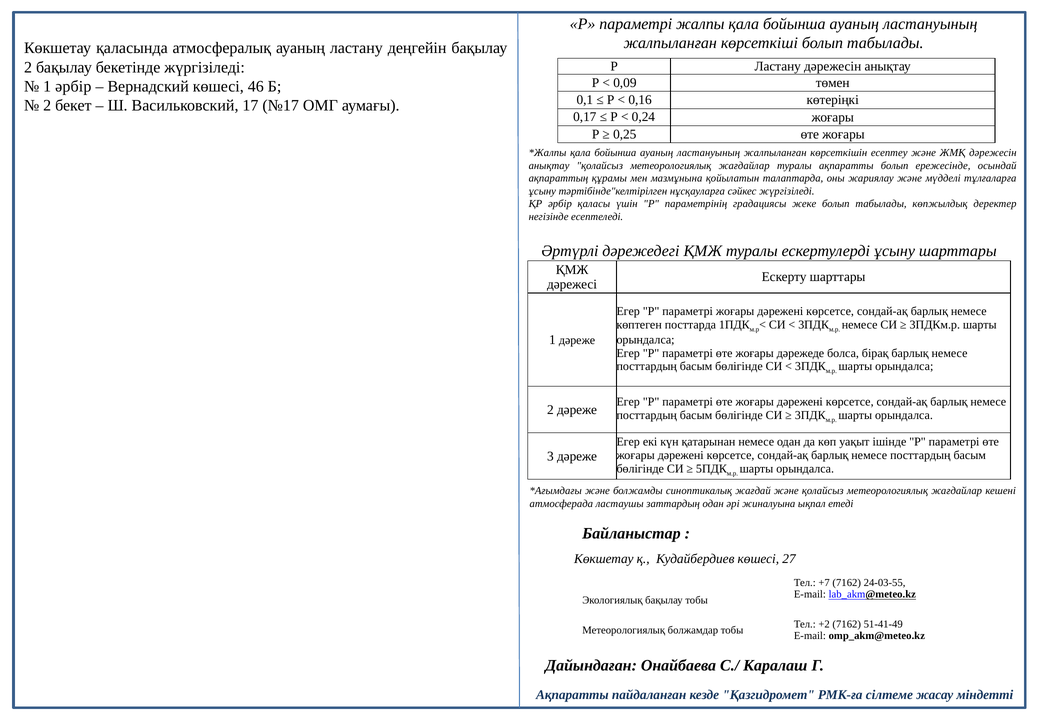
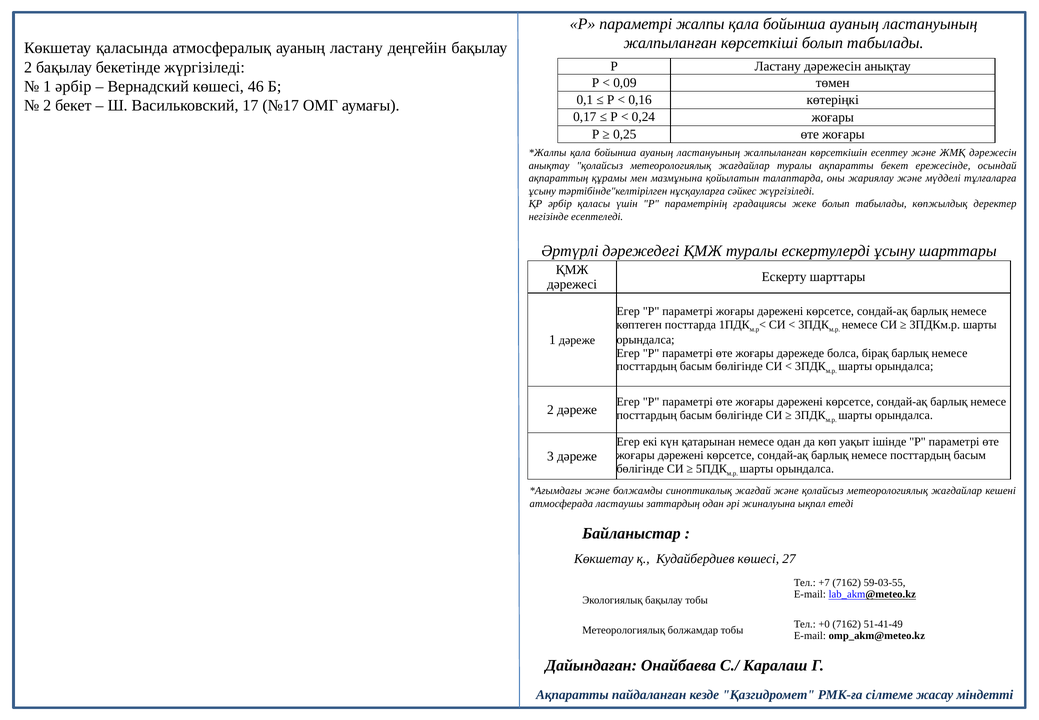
ақпаратты болып: болып -> бекет (895, 165)
24-03-55: 24-03-55 -> 59-03-55 (885, 582)
+2: +2 -> +0 (824, 624)
